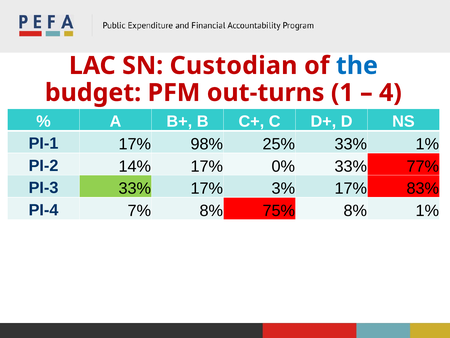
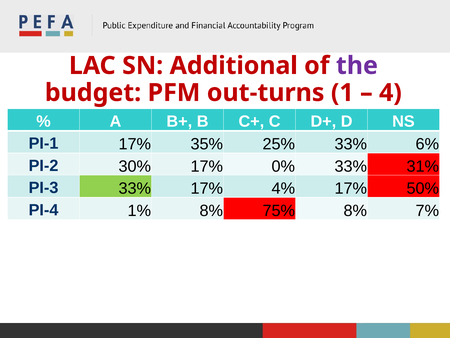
Custodian: Custodian -> Additional (234, 66)
the colour: blue -> purple (357, 66)
98%: 98% -> 35% (207, 144)
33% 1%: 1% -> 6% (427, 144)
14%: 14% -> 30% (135, 166)
77%: 77% -> 31% (423, 166)
3%: 3% -> 4% (283, 188)
83%: 83% -> 50% (423, 188)
7%: 7% -> 1% (139, 210)
8% 1%: 1% -> 7% (427, 210)
